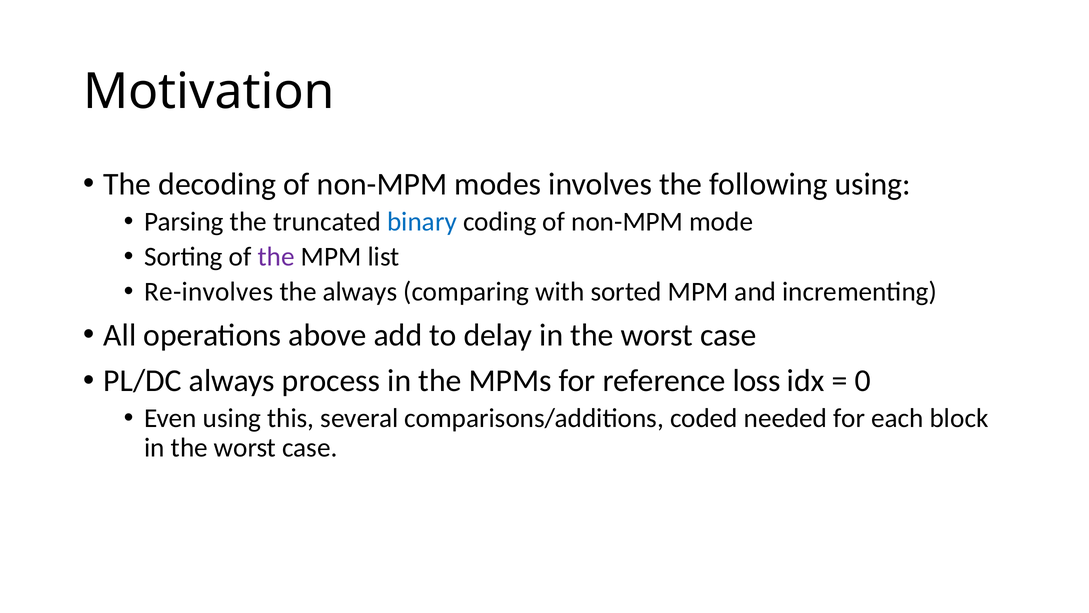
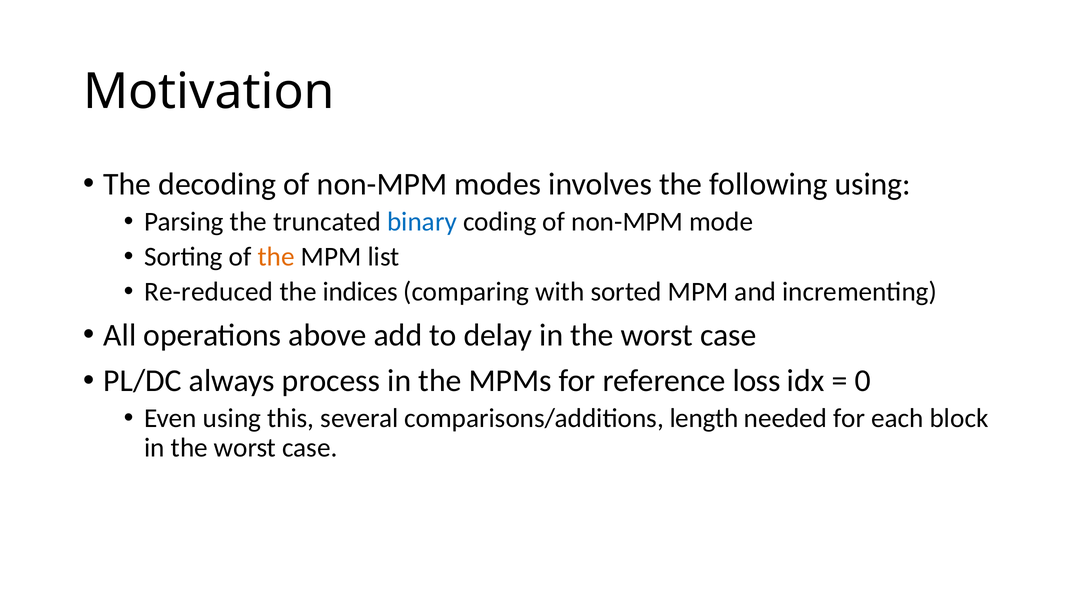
the colour: purple -> orange (276, 257)
Re-involves: Re-involves -> Re-reduced (209, 292)
the always: always -> indices (360, 292)
coded: coded -> length (704, 418)
